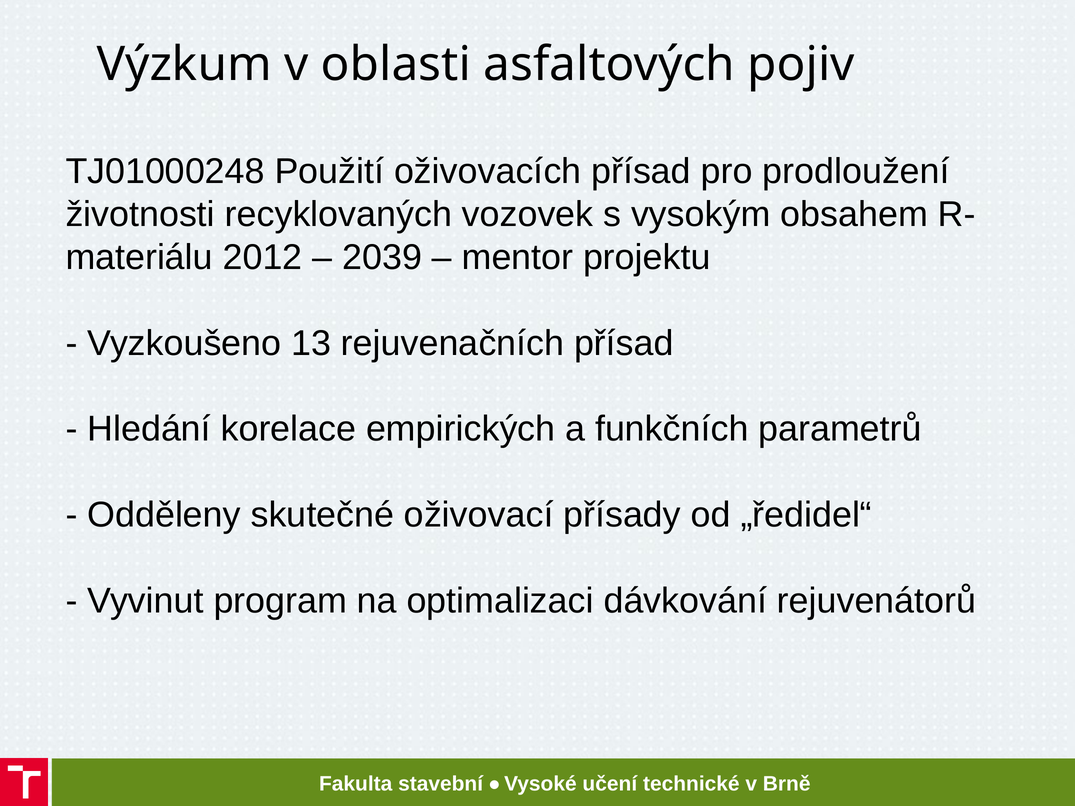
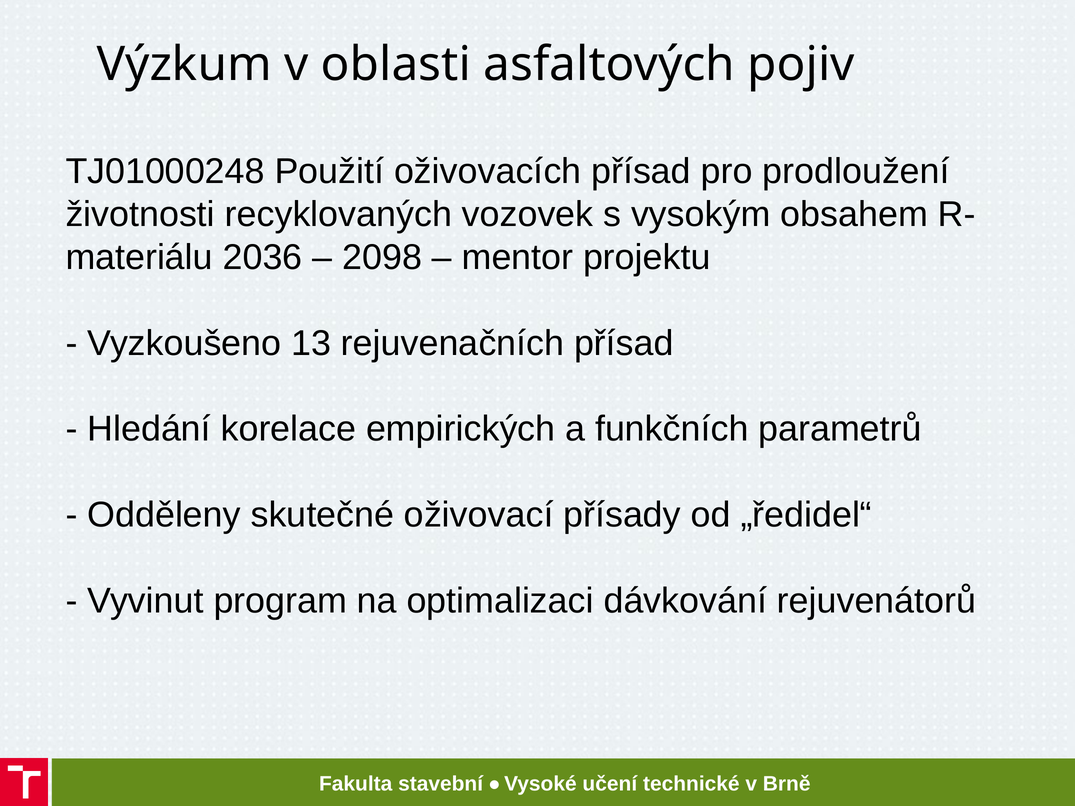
2012: 2012 -> 2036 (263, 257)
2039: 2039 -> 2098 (382, 257)
